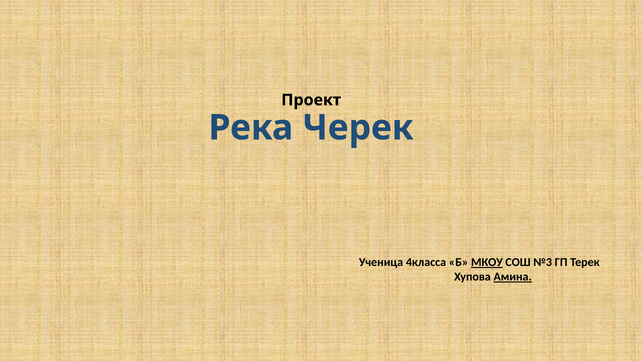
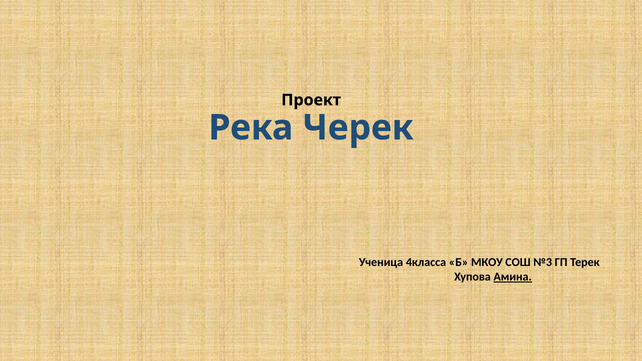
МКОУ underline: present -> none (487, 262)
